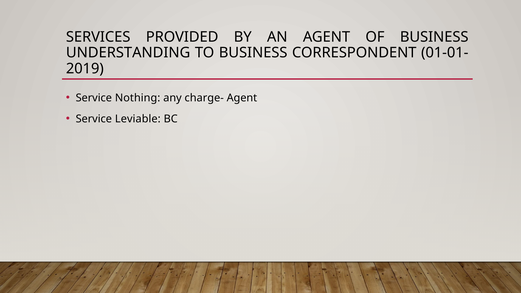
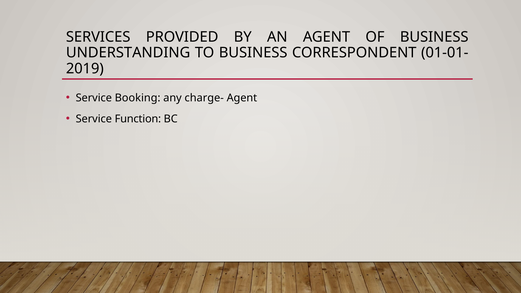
Nothing: Nothing -> Booking (138, 98)
Leviable: Leviable -> Function (138, 119)
